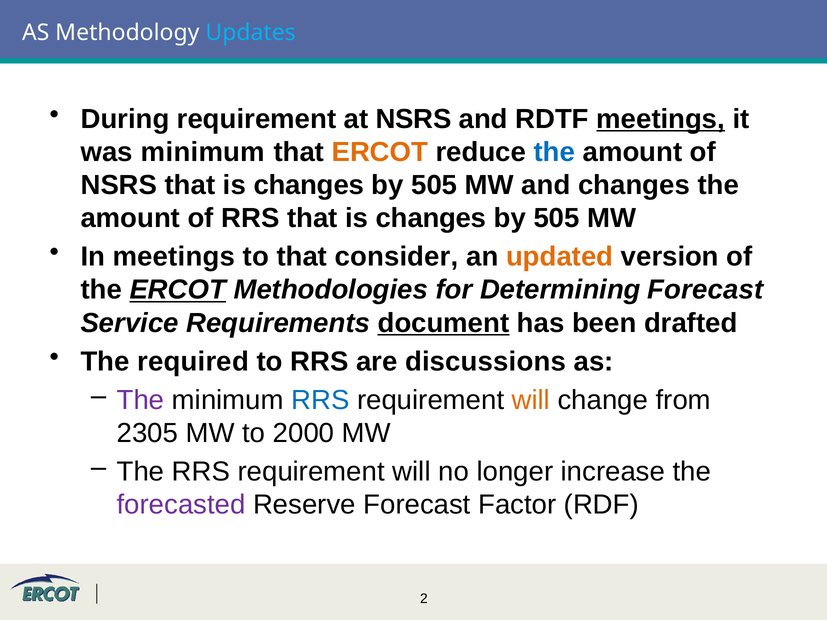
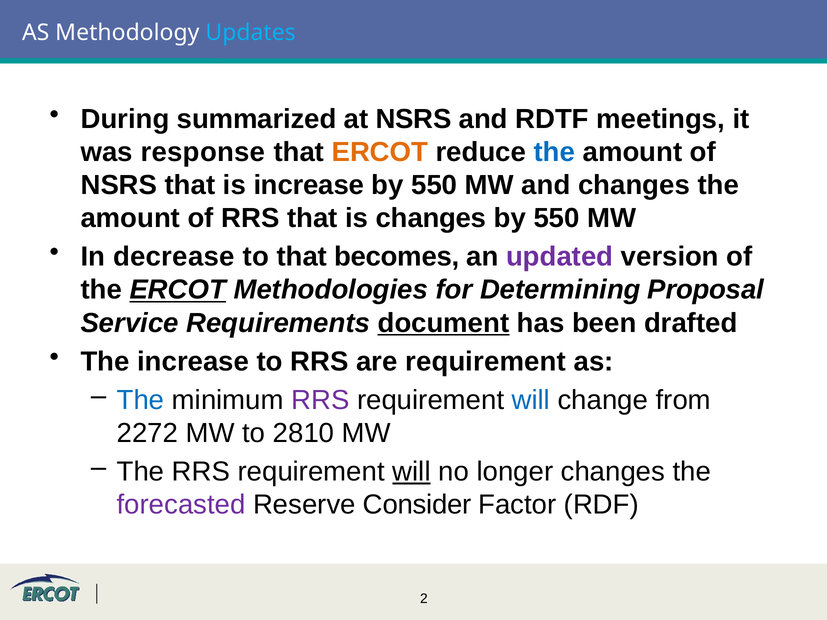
During requirement: requirement -> summarized (257, 119)
meetings underline: present -> none (661, 119)
was minimum: minimum -> response (203, 152)
NSRS that is changes: changes -> increase (309, 185)
505: 505 -> 550 (434, 185)
505: 505 -> 550 (557, 218)
In meetings: meetings -> decrease (174, 257)
consider: consider -> becomes (397, 257)
updated colour: orange -> purple (560, 257)
Determining Forecast: Forecast -> Proposal (706, 290)
The required: required -> increase (193, 362)
are discussions: discussions -> requirement (486, 362)
The colour: purple -> blue (141, 400)
RRS colour: blue -> purple (320, 400)
will colour: orange -> blue (531, 400)
2305: 2305 -> 2272 (147, 433)
2000: 2000 -> 2810 (304, 433)
will underline: none -> present (412, 472)
longer increase: increase -> changes (613, 472)
Reserve Forecast: Forecast -> Consider (417, 505)
